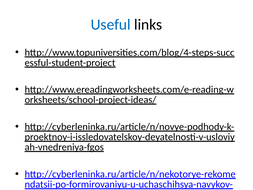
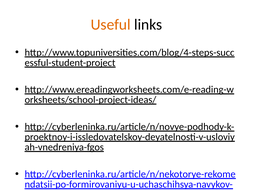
Useful colour: blue -> orange (111, 24)
